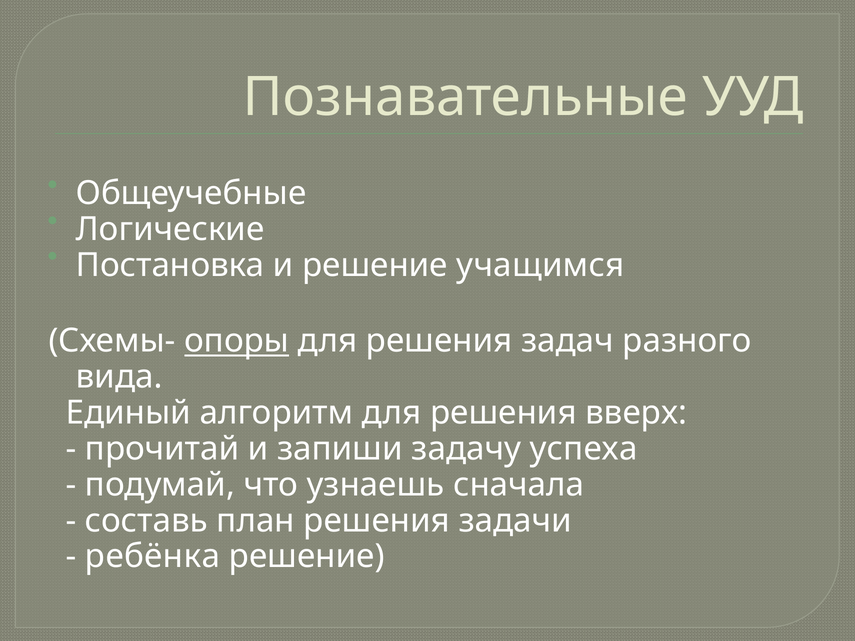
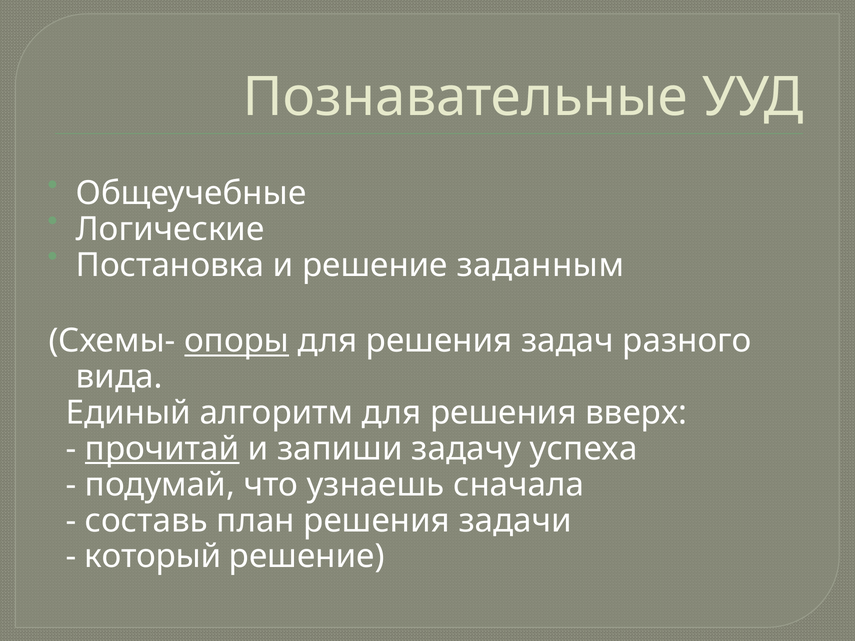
учащимся: учащимся -> заданным (540, 265)
прочитай underline: none -> present (162, 449)
ребёнка: ребёнка -> который (153, 557)
